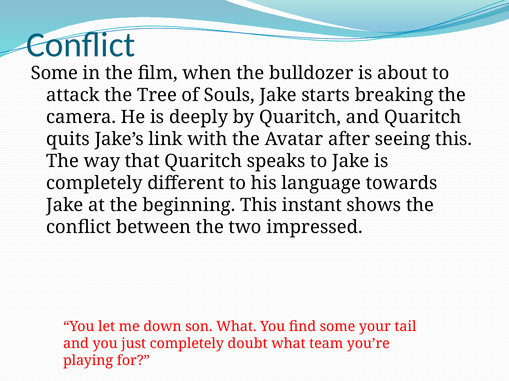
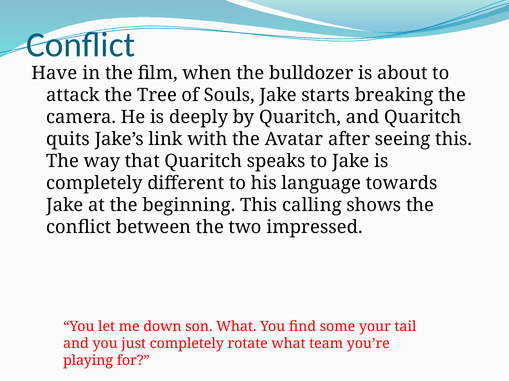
Some: Some -> Have (54, 73)
instant: instant -> calling (312, 206)
doubt: doubt -> rotate (248, 344)
